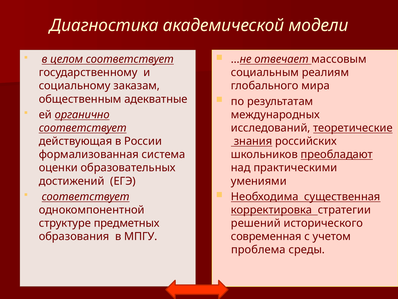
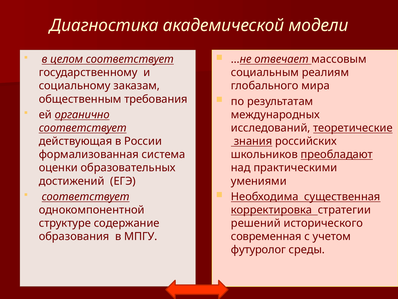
адекватные: адекватные -> требования (156, 99)
предметных: предметных -> содержание (127, 223)
проблема: проблема -> футуролог (258, 249)
